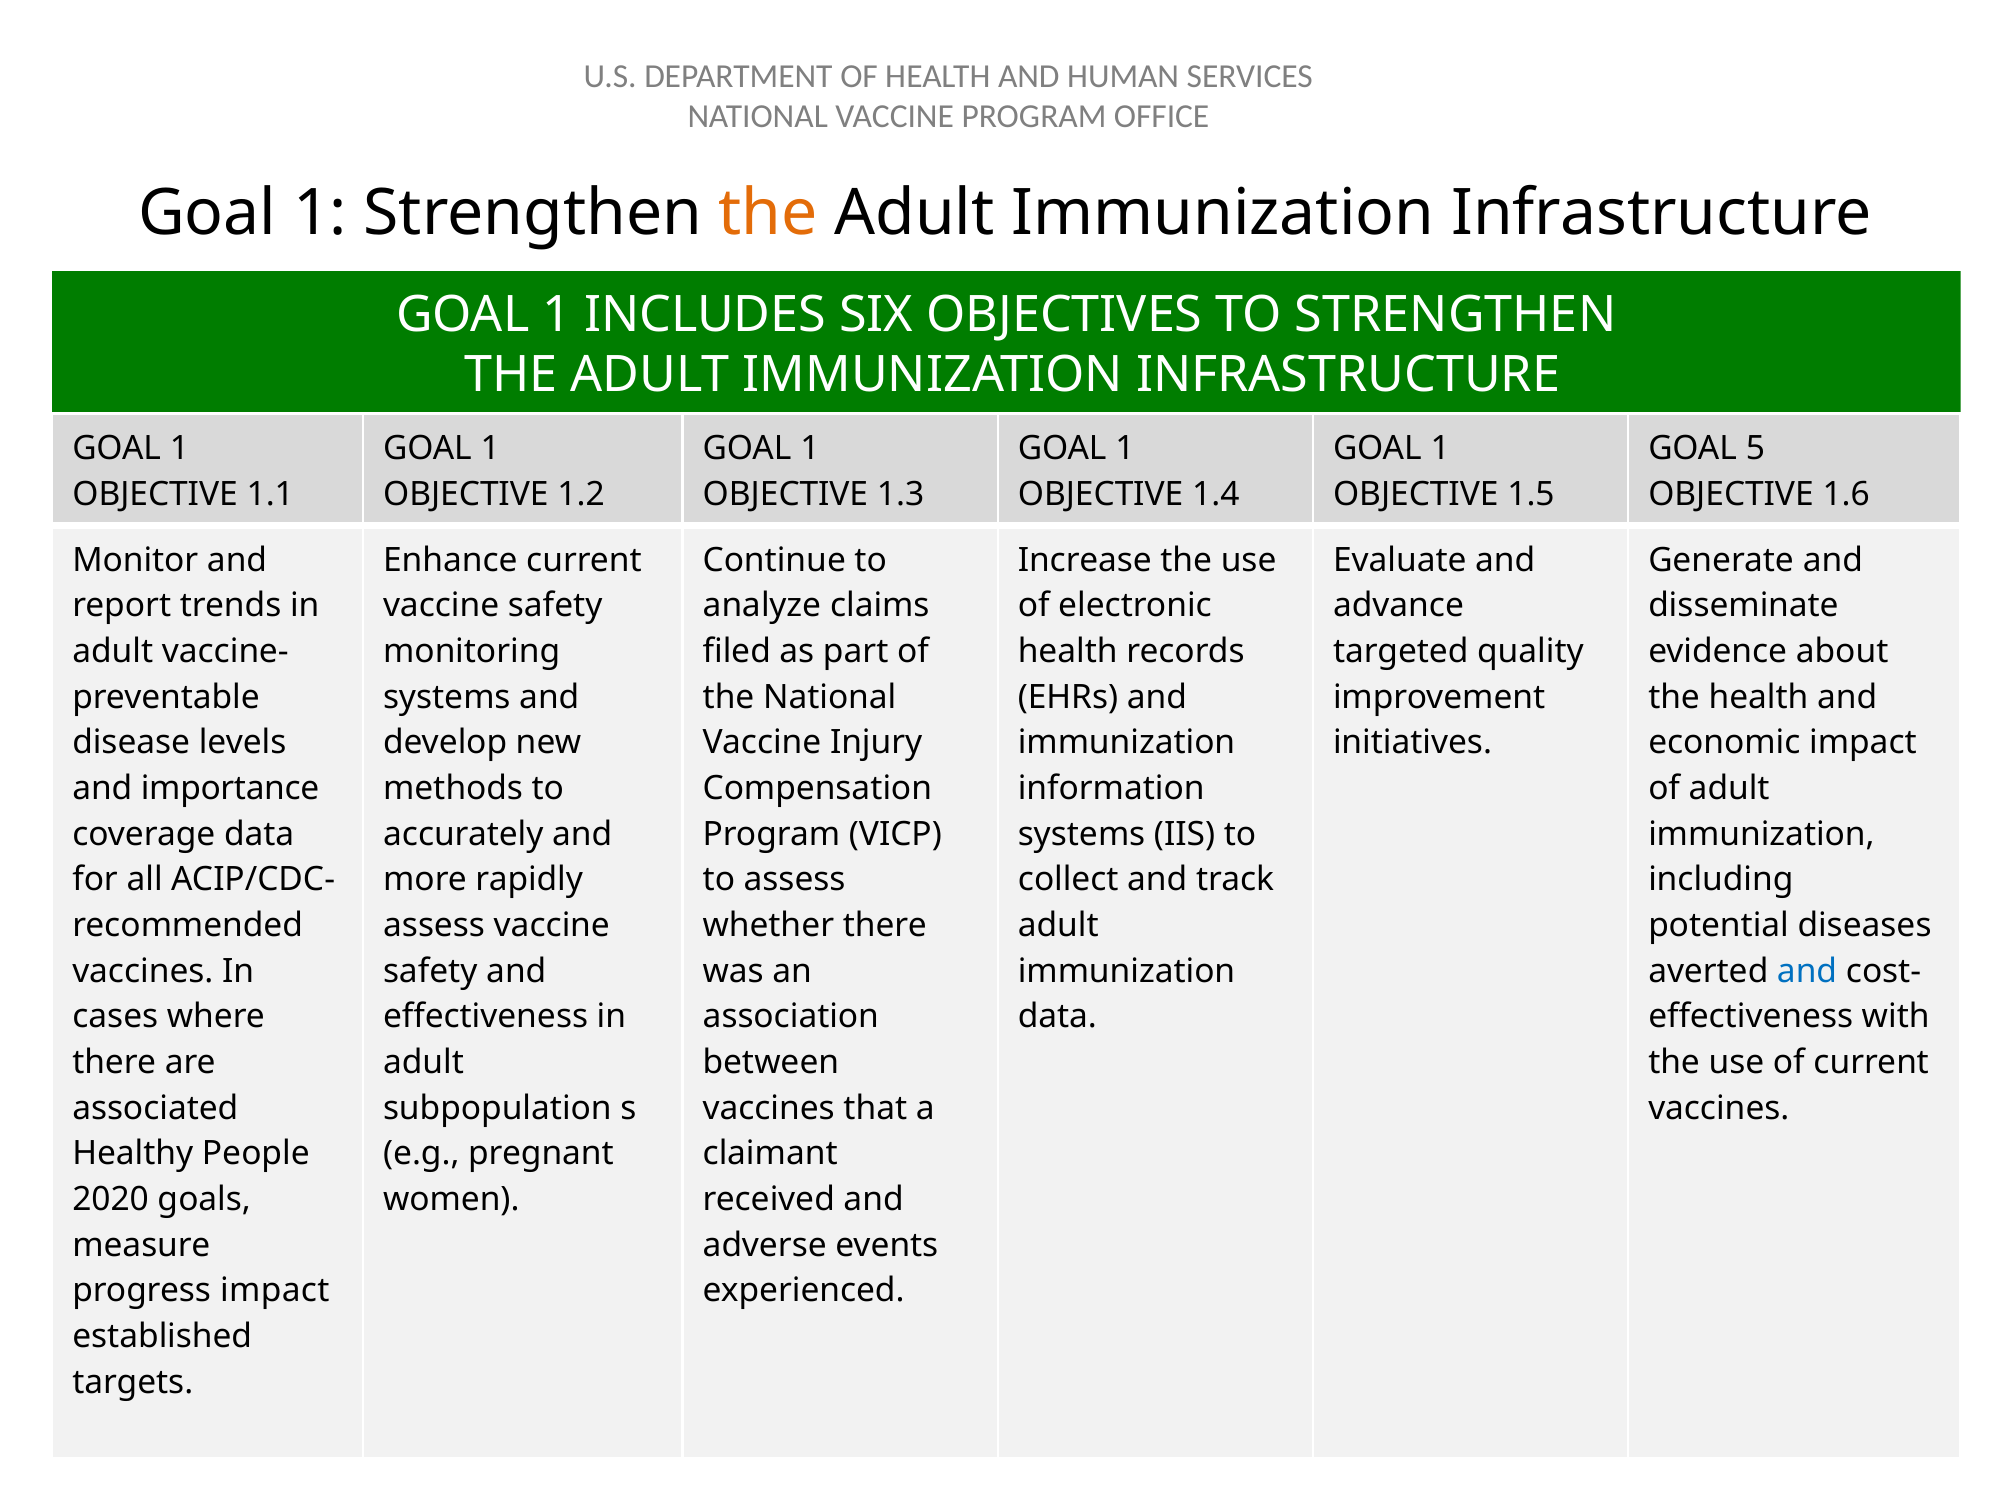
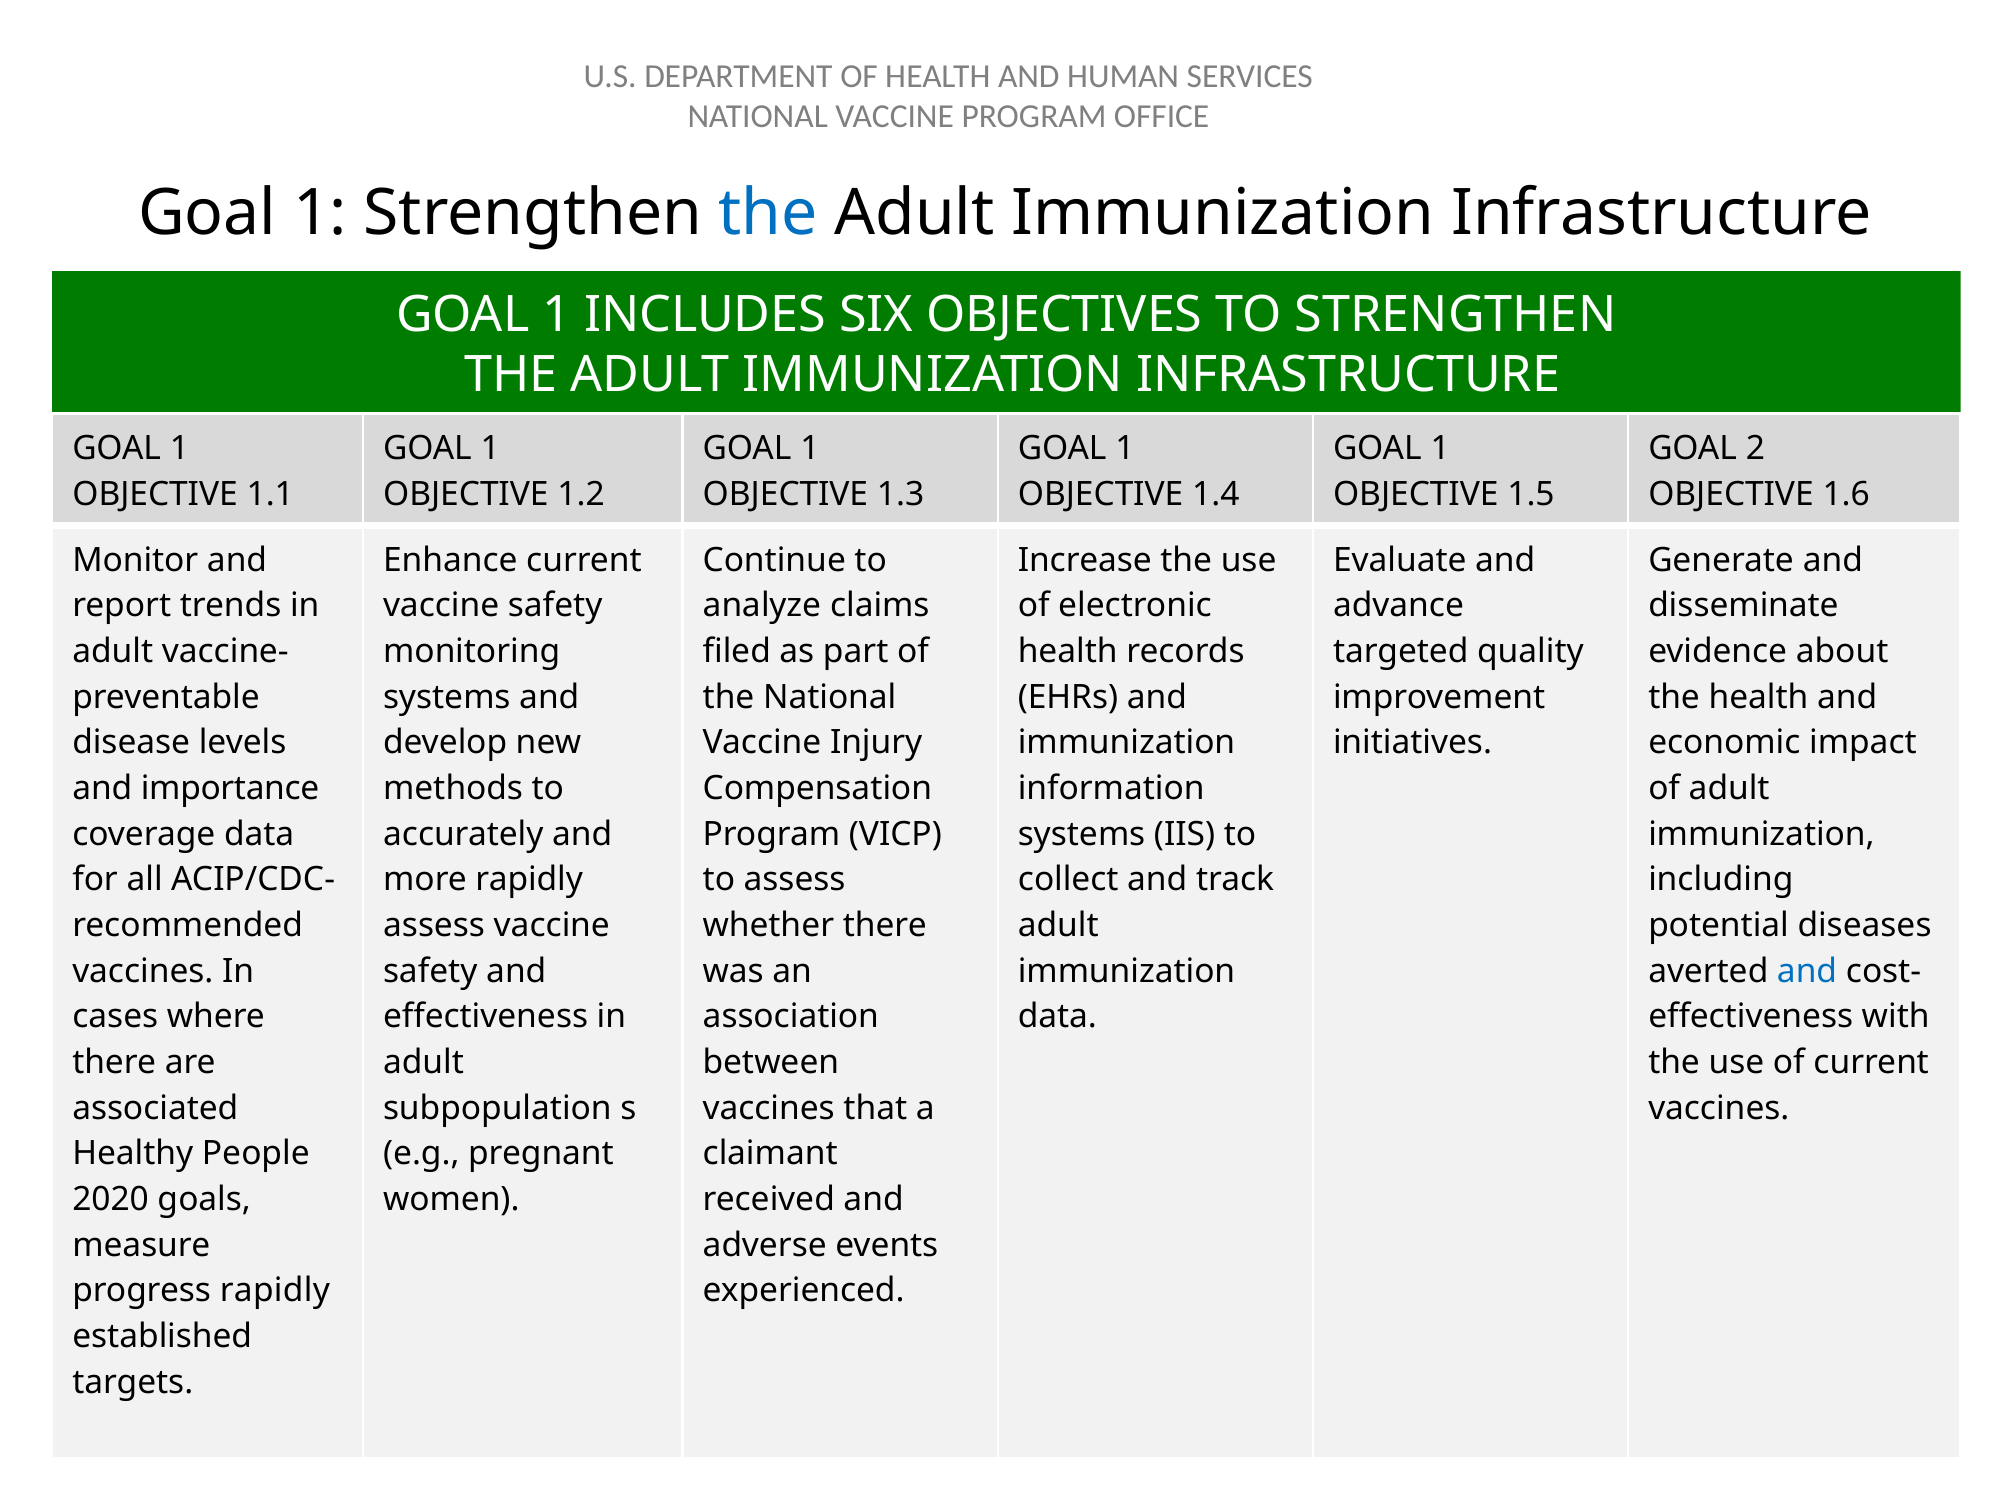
the colour: orange -> blue (768, 213)
5: 5 -> 2 (1755, 448)
progress impact: impact -> rapidly (275, 1290)
